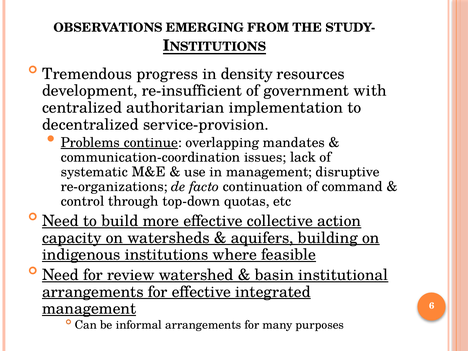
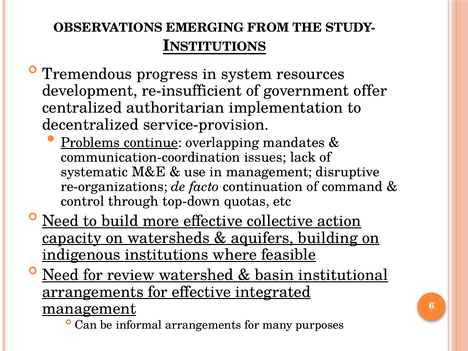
density: density -> system (247, 74)
with: with -> offer (370, 91)
